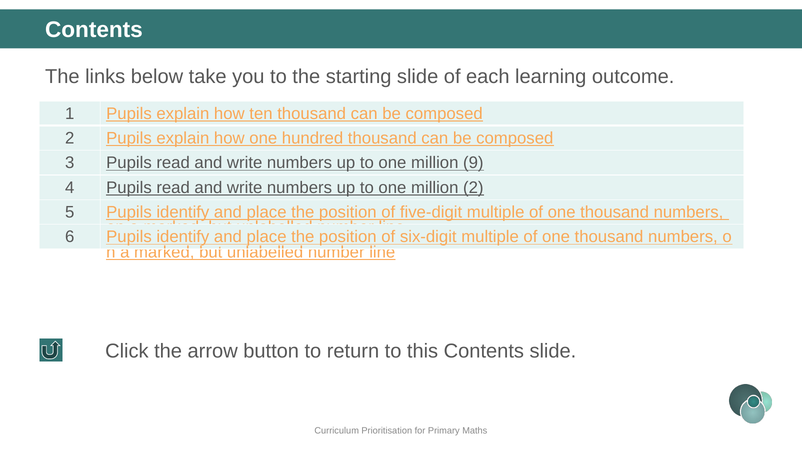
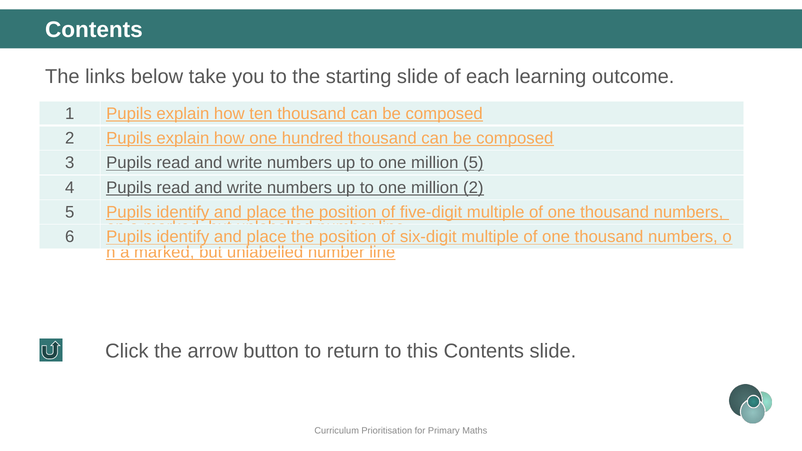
million 9: 9 -> 5 (473, 163)
